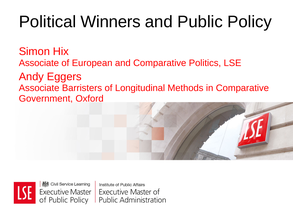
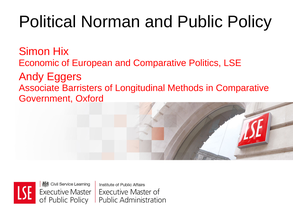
Winners: Winners -> Norman (111, 22)
Associate: Associate -> Economic (39, 63)
